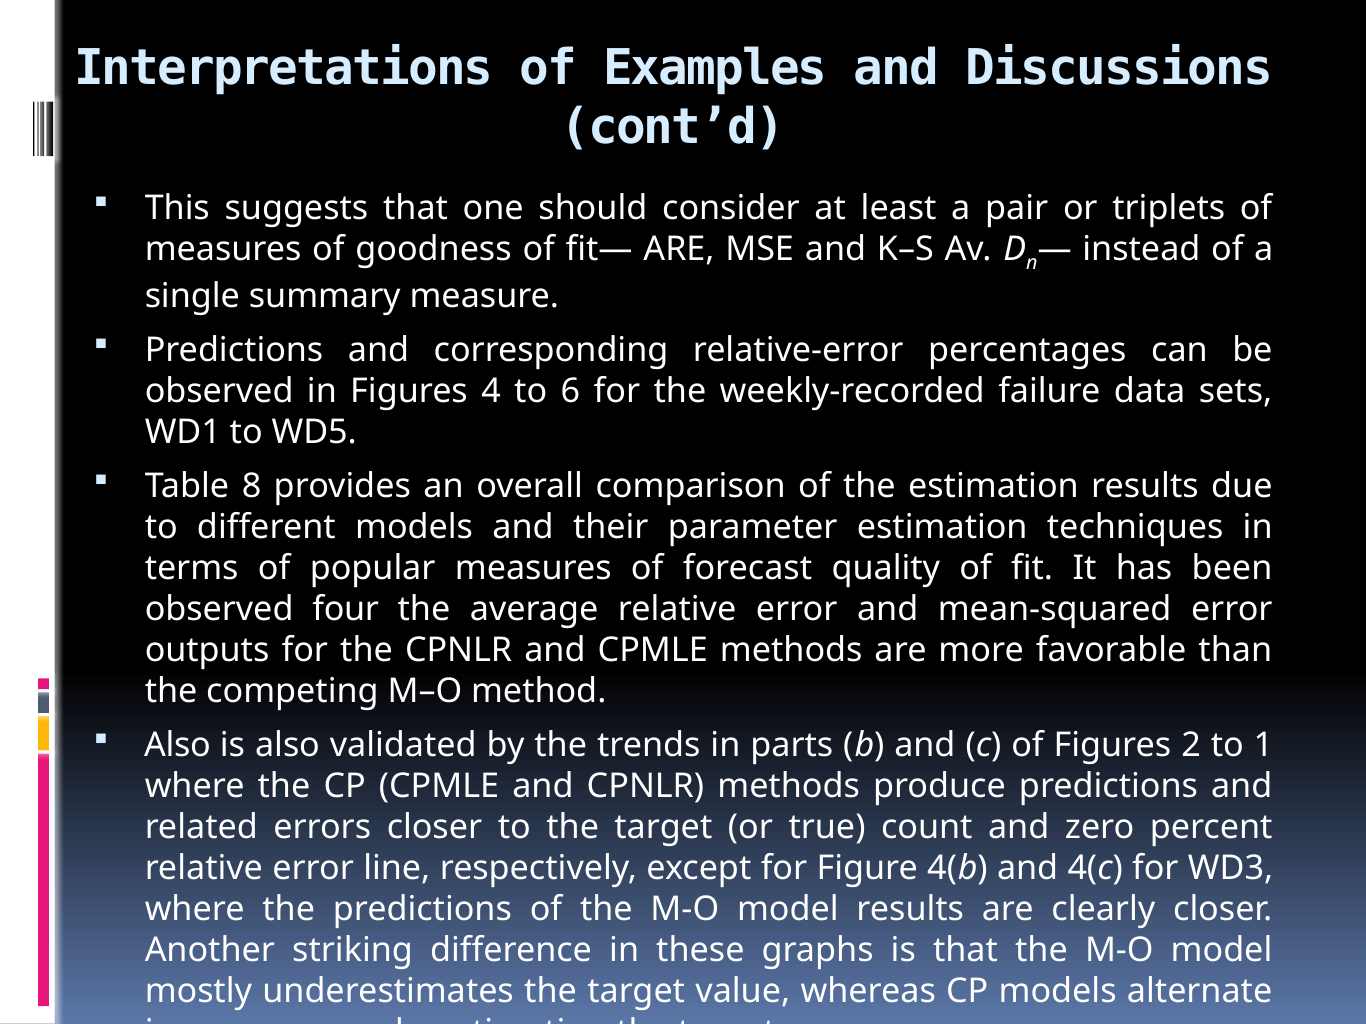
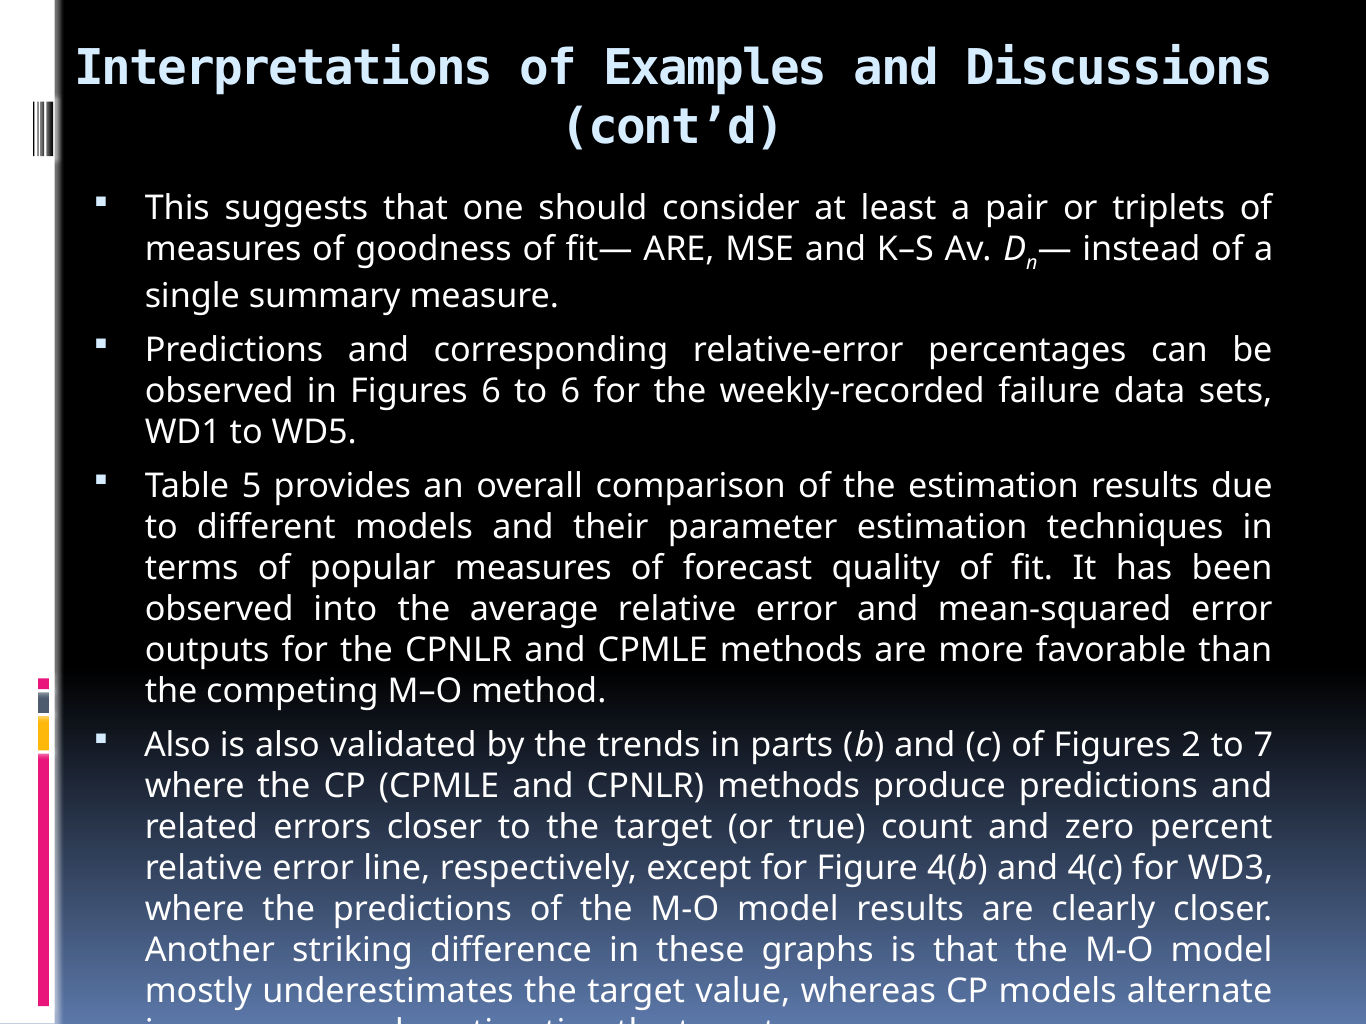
Figures 4: 4 -> 6 (491, 391)
8: 8 -> 5 (252, 486)
four: four -> into (345, 609)
1: 1 -> 7 (1263, 746)
